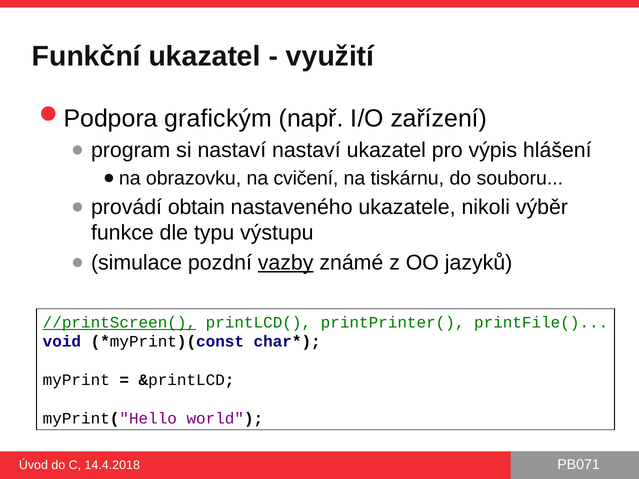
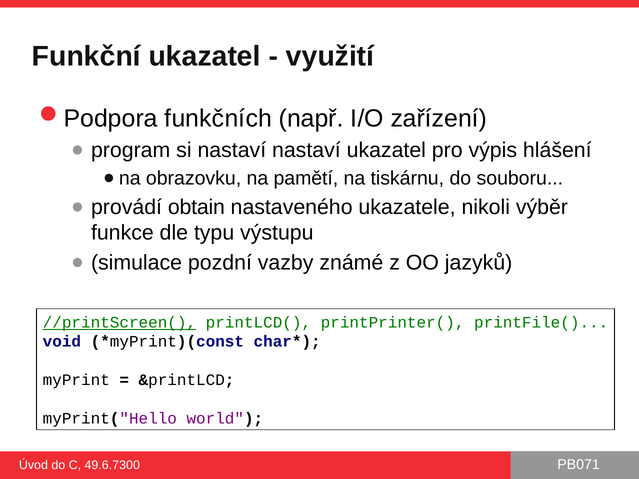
grafickým: grafickým -> funkčních (218, 119)
cvičení: cvičení -> pamětí (306, 179)
vazby underline: present -> none (286, 263)
14.4.2018: 14.4.2018 -> 49.6.7300 (112, 466)
